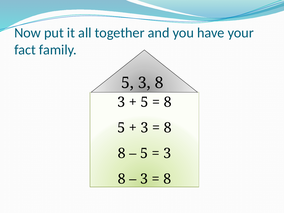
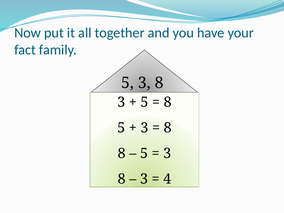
8: 8 -> 4 (167, 179)
